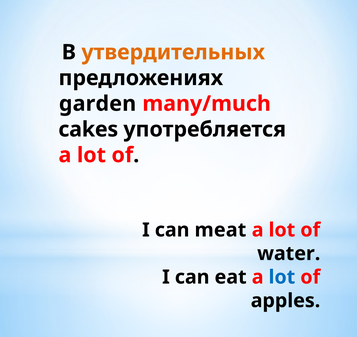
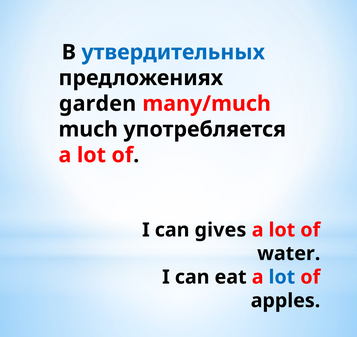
утвердительных colour: orange -> blue (173, 52)
cakes: cakes -> much (88, 129)
meat: meat -> gives (220, 230)
